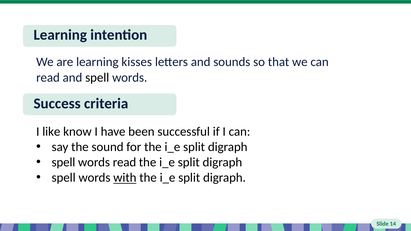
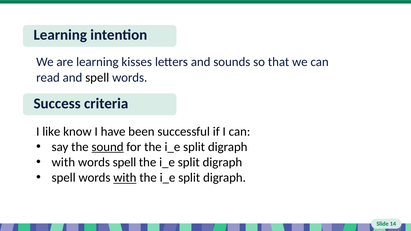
sound underline: none -> present (108, 147)
spell: spell -> with (63, 162)
words read: read -> spell (124, 162)
